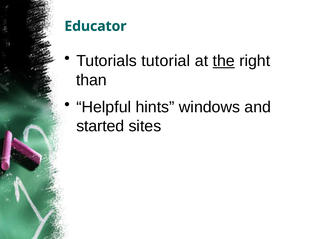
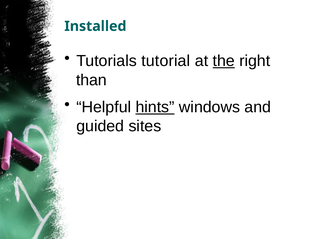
Educator: Educator -> Installed (95, 26)
hints underline: none -> present (155, 107)
started: started -> guided (100, 126)
